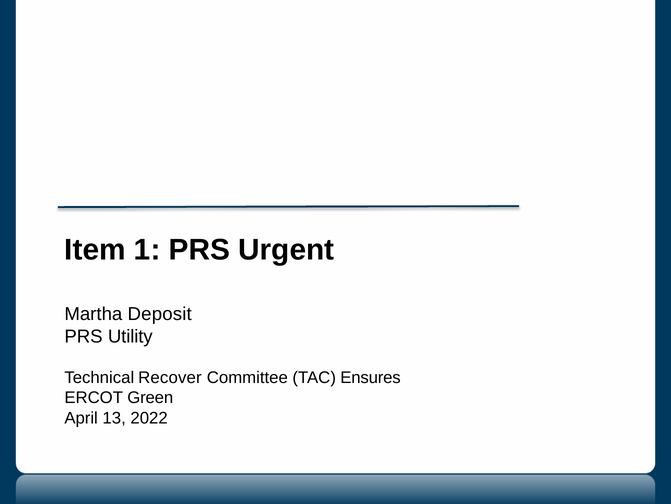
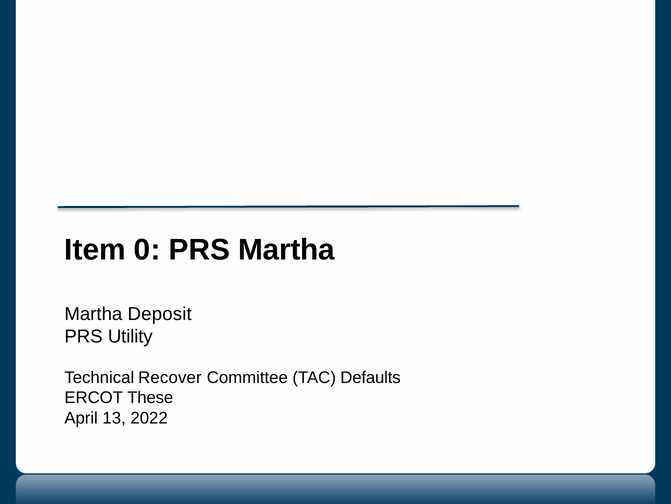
1: 1 -> 0 (147, 249)
PRS Urgent: Urgent -> Martha (286, 249)
Ensures: Ensures -> Defaults (371, 377)
Green: Green -> These (150, 397)
